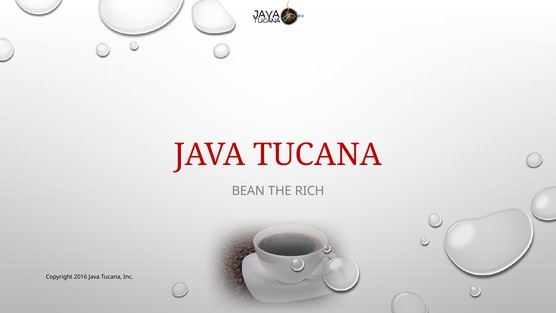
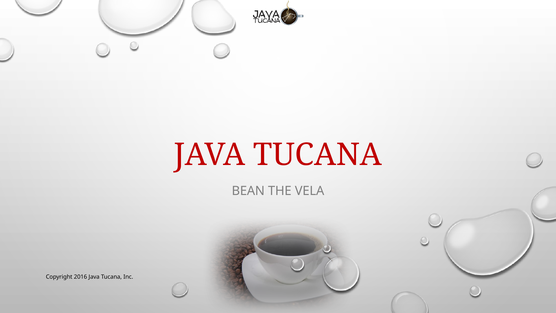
RICH: RICH -> VELA (310, 191)
